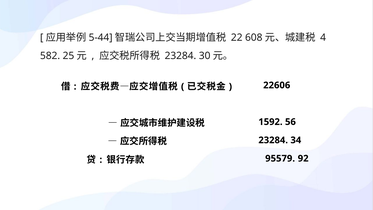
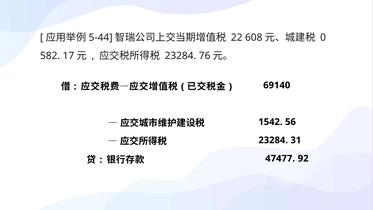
4: 4 -> 0 (323, 38)
25: 25 -> 17 (68, 56)
30: 30 -> 76 (205, 56)
22606: 22606 -> 69140 (277, 85)
1592: 1592 -> 1542 (270, 122)
34: 34 -> 31 (296, 140)
95579: 95579 -> 47477 (280, 158)
